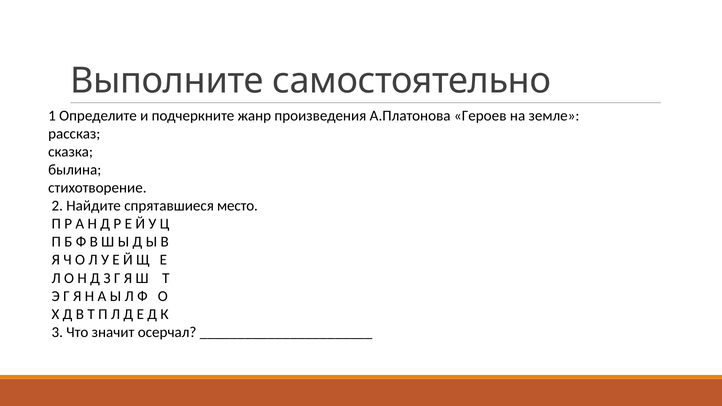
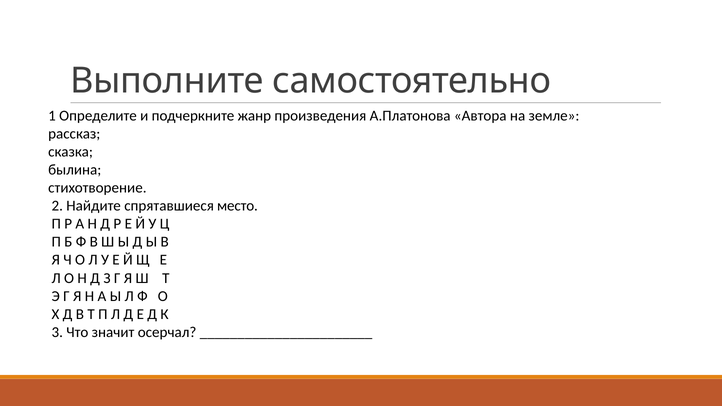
Героев: Героев -> Автора (480, 116)
